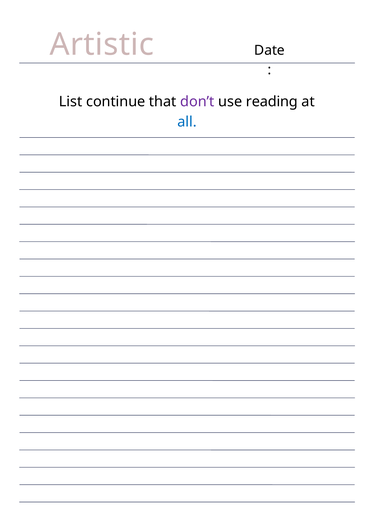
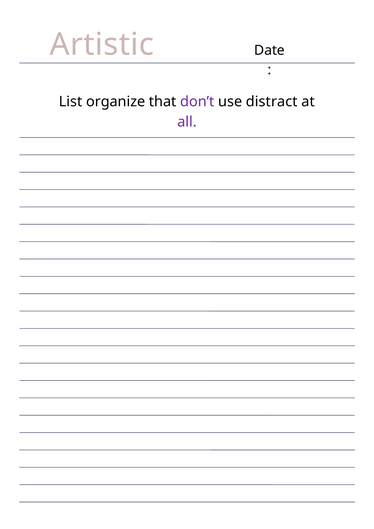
continue: continue -> organize (116, 102)
reading: reading -> distract (272, 102)
all colour: blue -> purple (187, 122)
